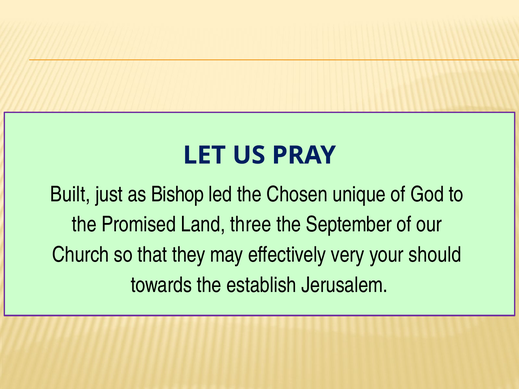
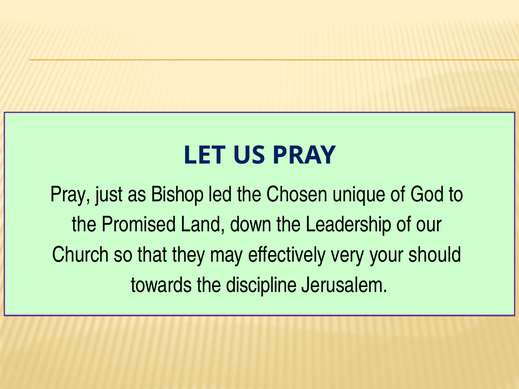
Built: Built -> Pray (70, 194)
three: three -> down (251, 225)
September: September -> Leadership (349, 225)
establish: establish -> discipline (262, 285)
